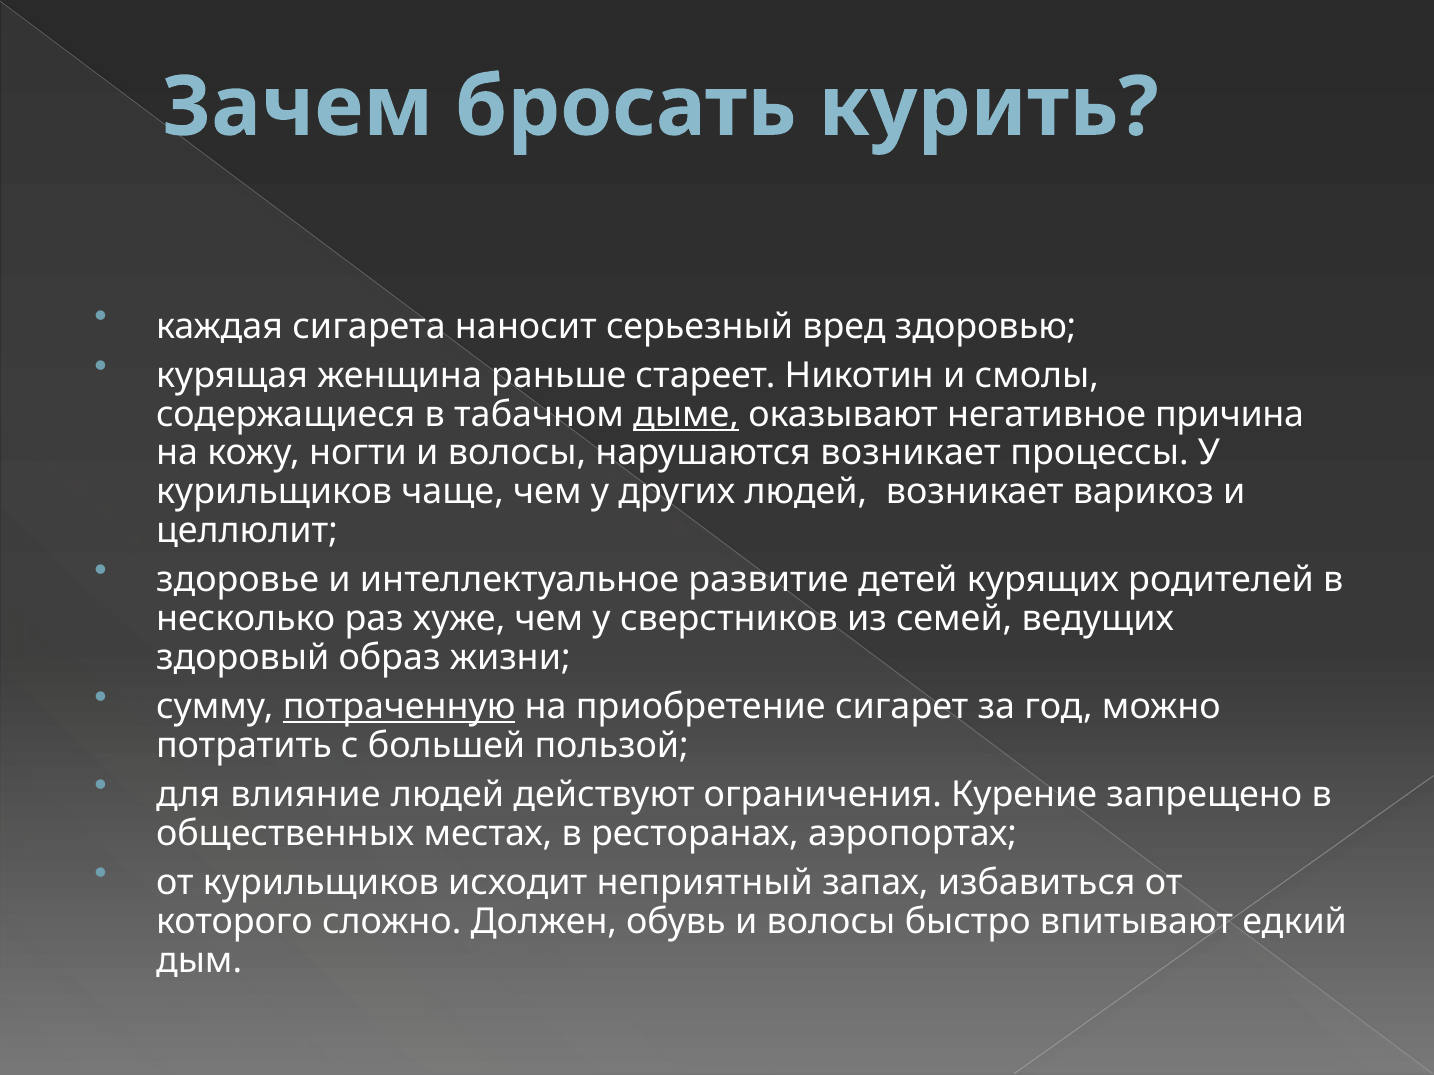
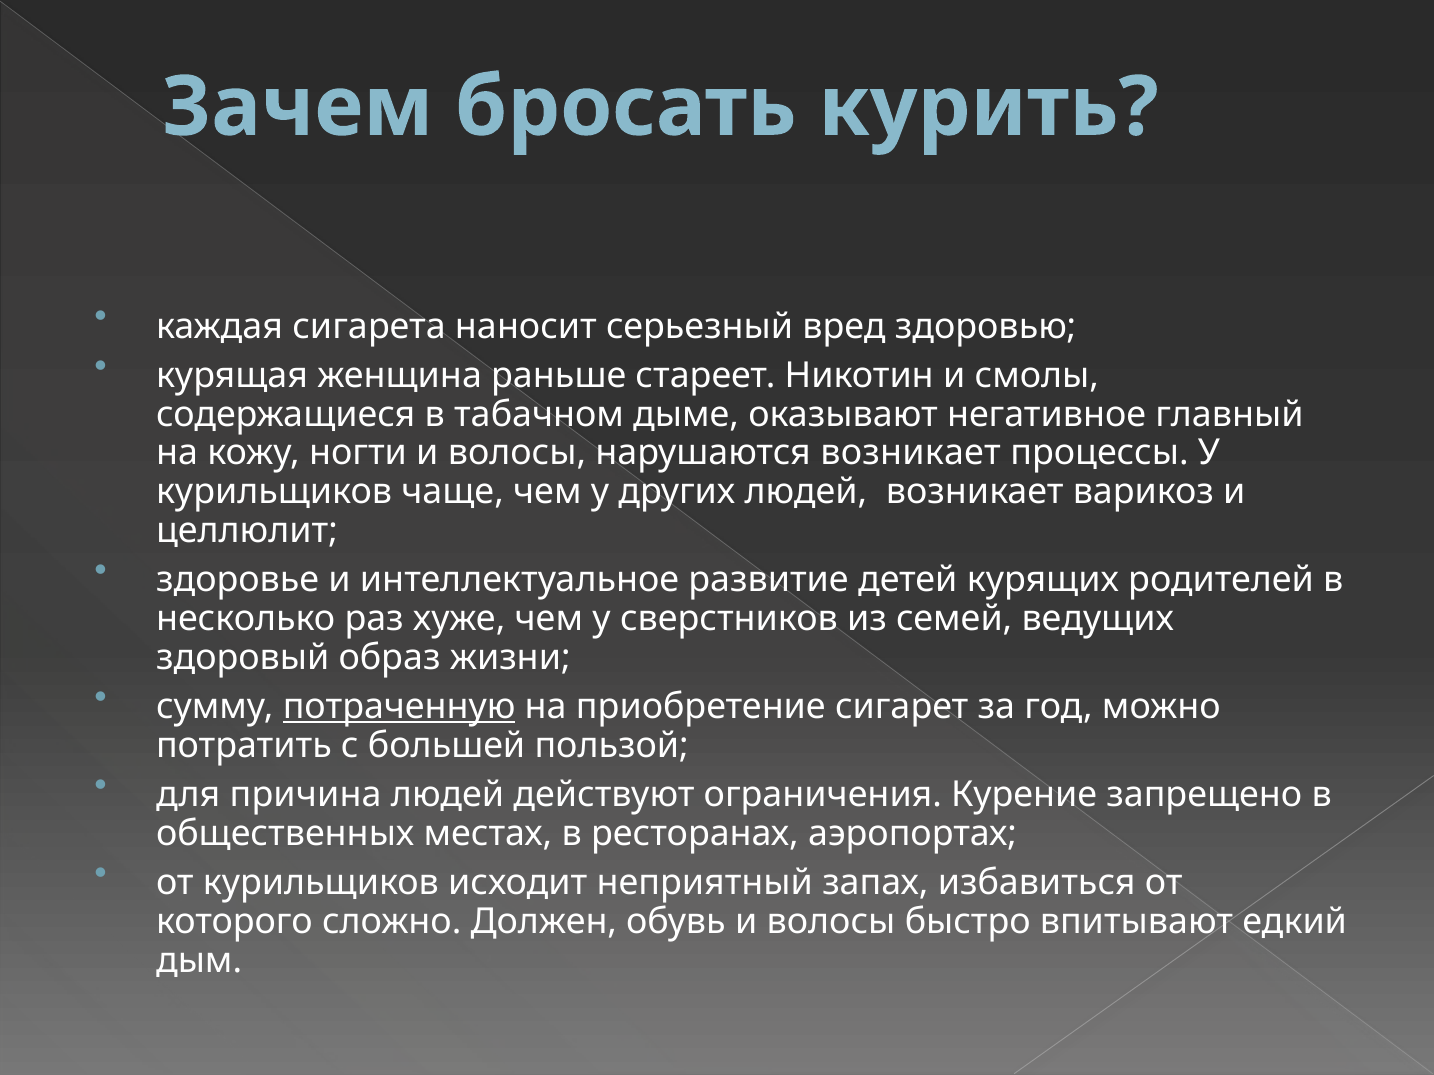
дыме underline: present -> none (686, 415)
причина: причина -> главный (1229, 415)
влияние: влияние -> причина (306, 795)
